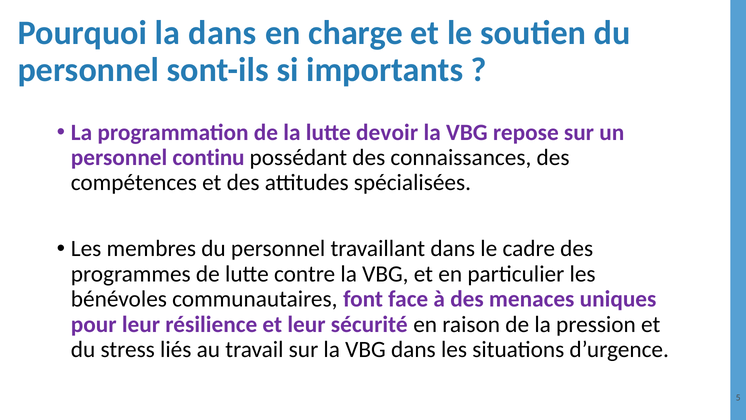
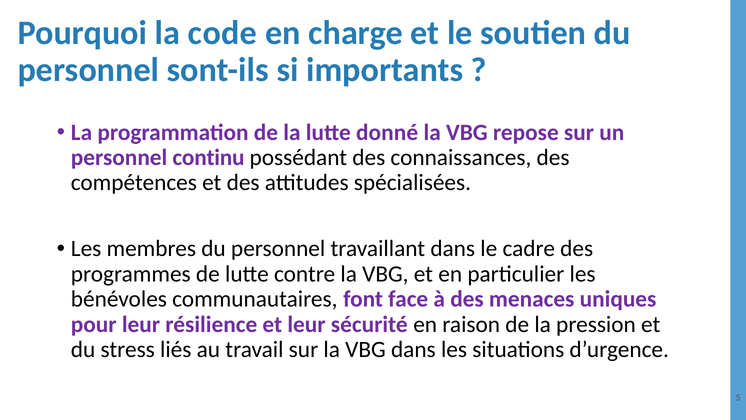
la dans: dans -> code (223, 33)
devoir: devoir -> donné (387, 132)
